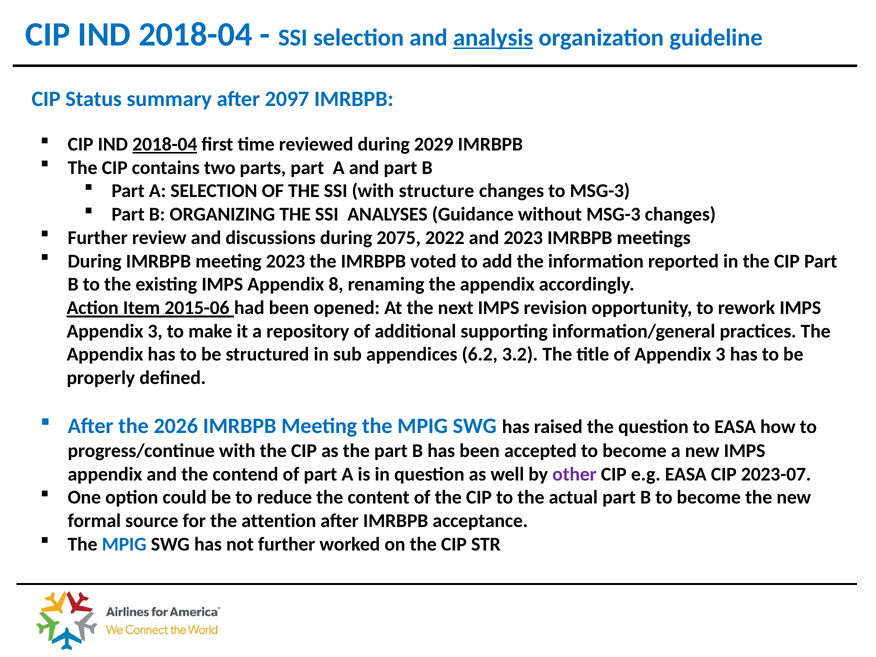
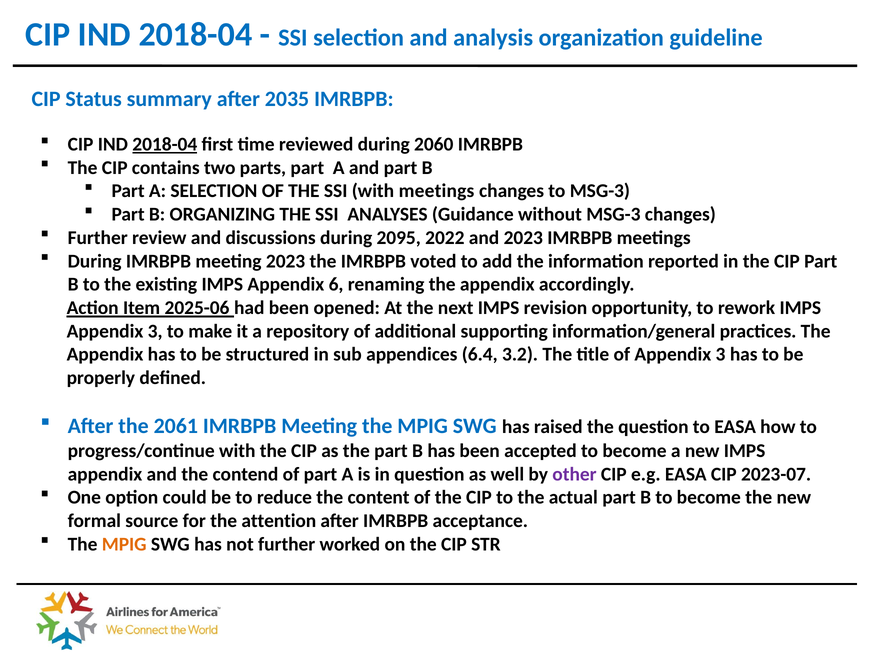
analysis underline: present -> none (493, 38)
2097: 2097 -> 2035 (287, 99)
2029: 2029 -> 2060 (434, 144)
with structure: structure -> meetings (437, 191)
2075: 2075 -> 2095 (399, 238)
8: 8 -> 6 (336, 284)
2015-06: 2015-06 -> 2025-06 (197, 308)
6.2: 6.2 -> 6.4 (480, 355)
2026: 2026 -> 2061 (176, 426)
MPIG colour: blue -> orange (124, 544)
